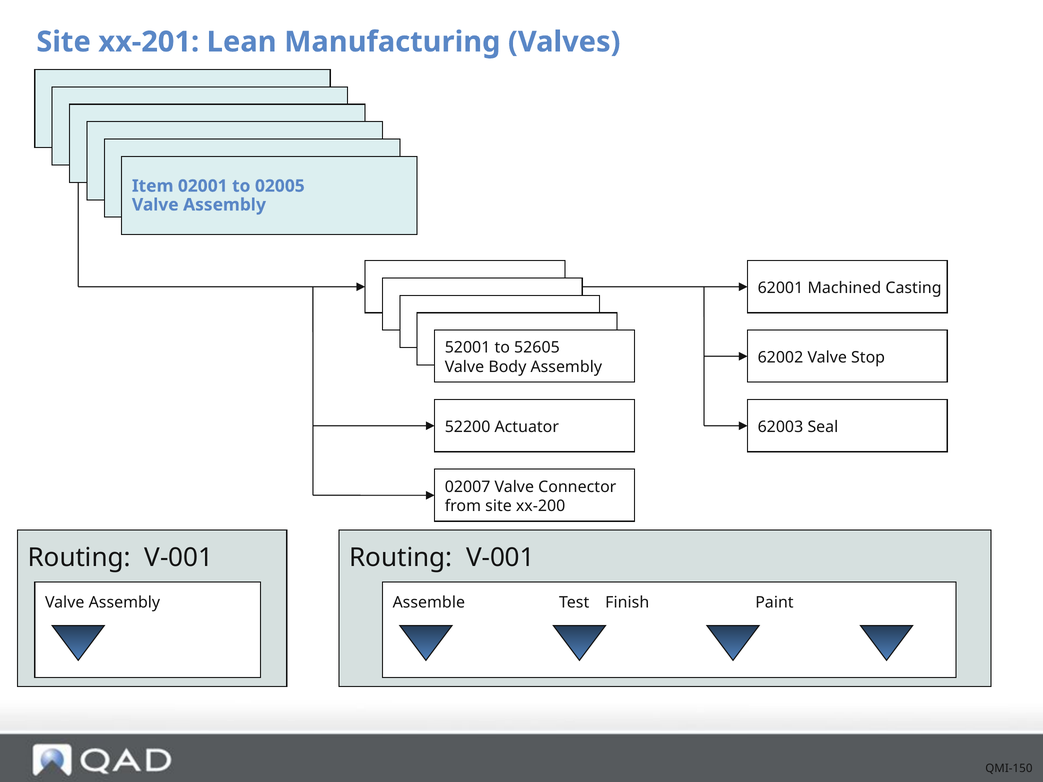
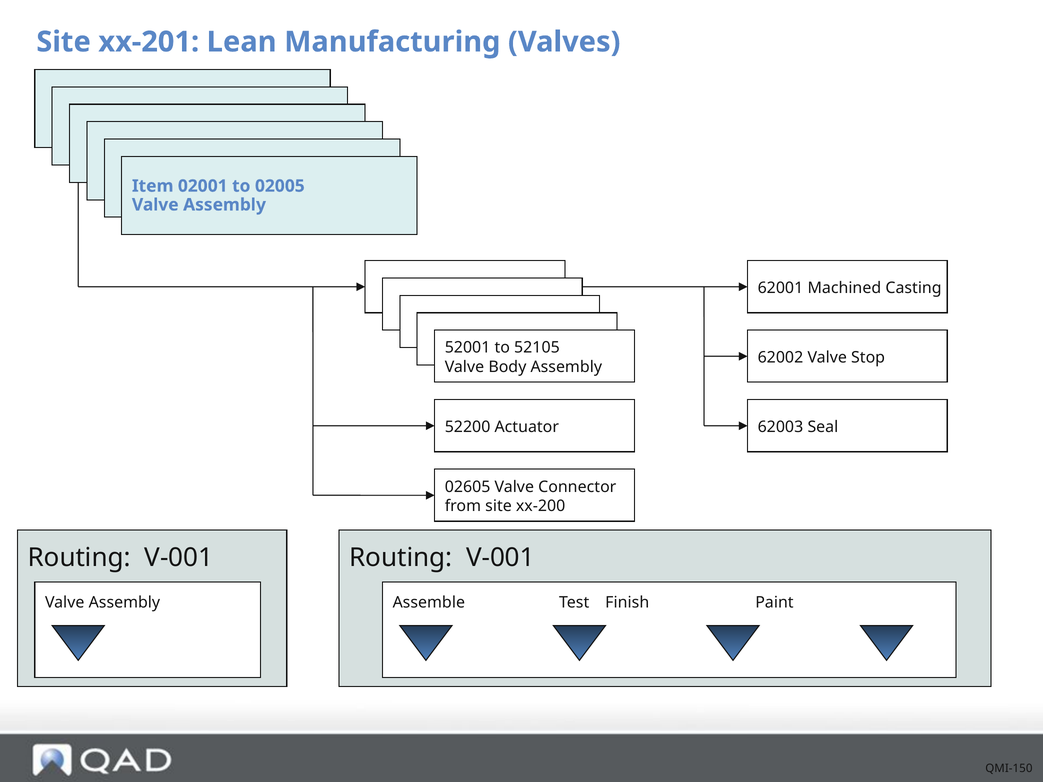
52605: 52605 -> 52105 (537, 348)
02007: 02007 -> 02605 (468, 487)
